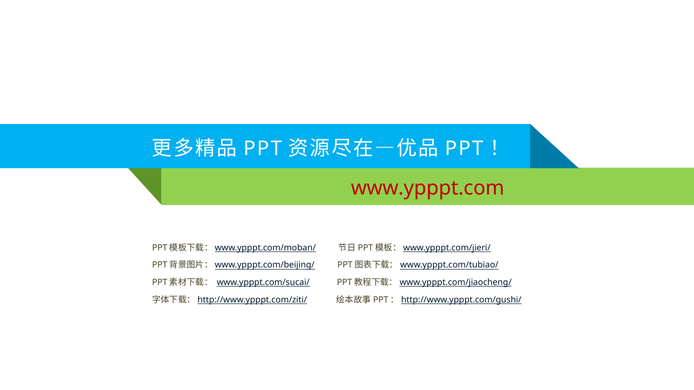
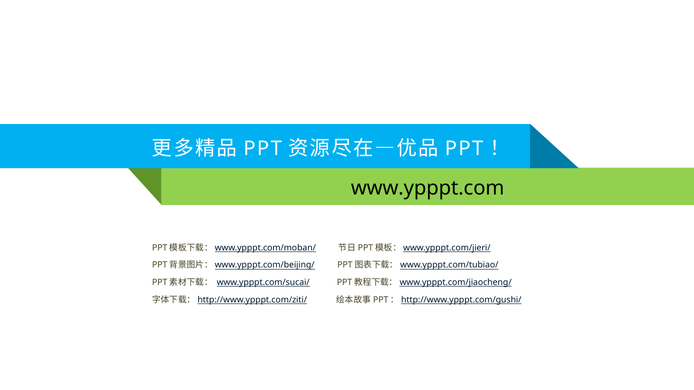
www.ypppt.com colour: red -> black (428, 188)
